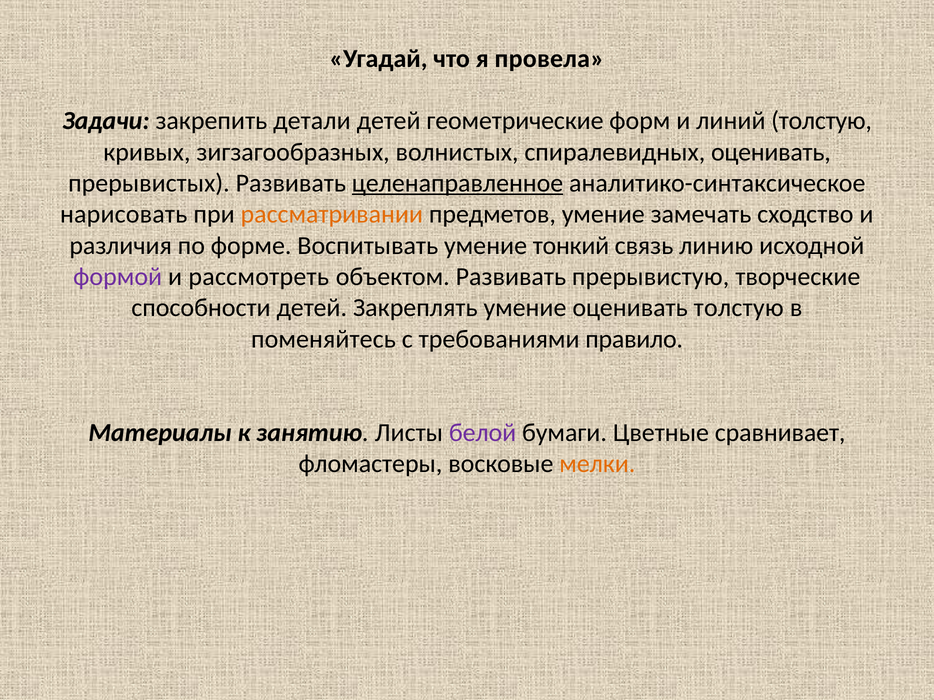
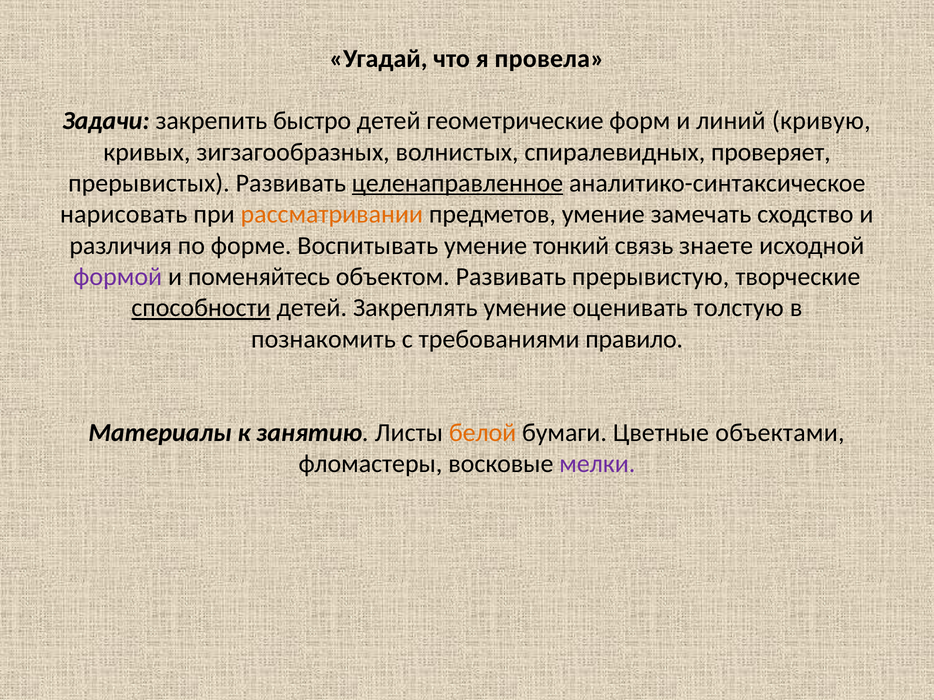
детали: детали -> быстро (312, 121)
линий толстую: толстую -> кривую (821, 121)
спиралевидных оценивать: оценивать -> проверяет (771, 152)
линию: линию -> знаете (716, 246)
рассмотреть: рассмотреть -> поменяйтесь (259, 277)
способности underline: none -> present (201, 308)
поменяйтесь: поменяйтесь -> познакомить (323, 339)
белой colour: purple -> orange (483, 433)
сравнивает: сравнивает -> объектами (780, 433)
мелки colour: orange -> purple (597, 464)
